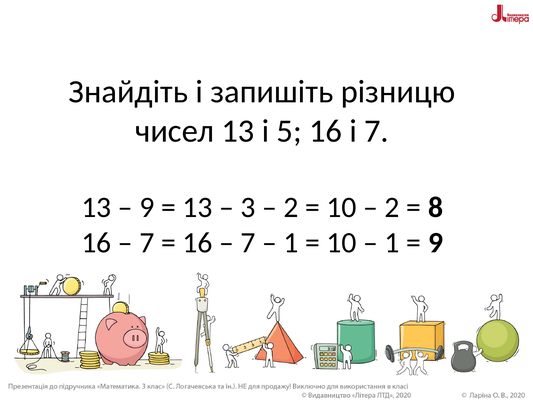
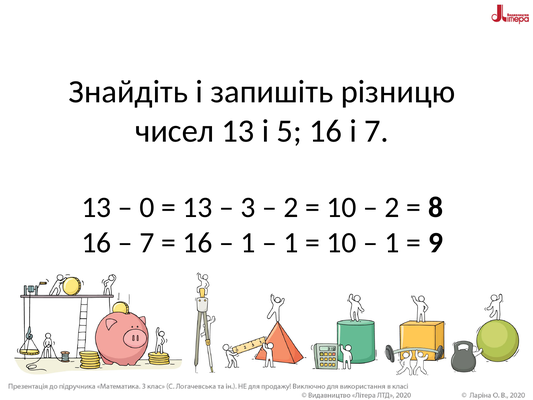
9: 9 -> 0 (147, 207)
7: 7 -> 1 (248, 243)
